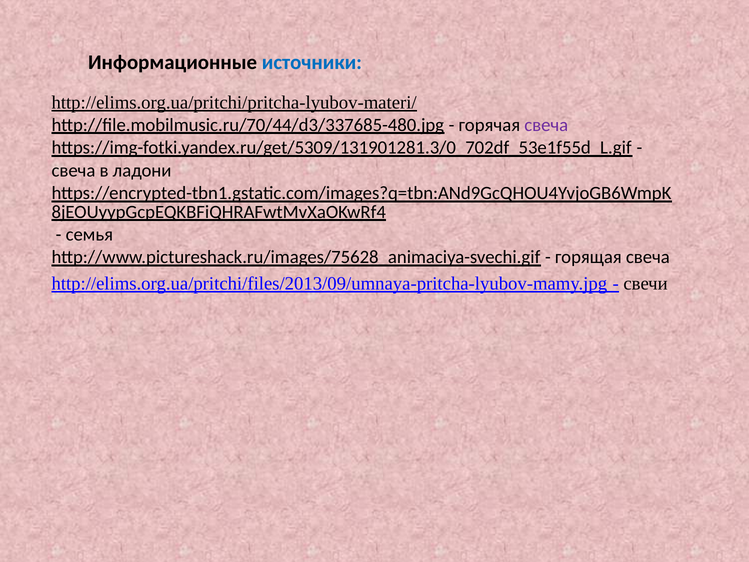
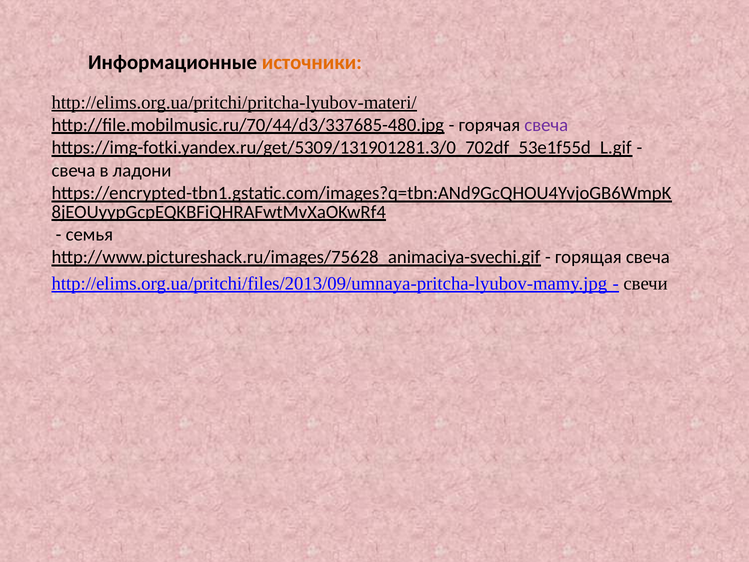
источники colour: blue -> orange (312, 63)
